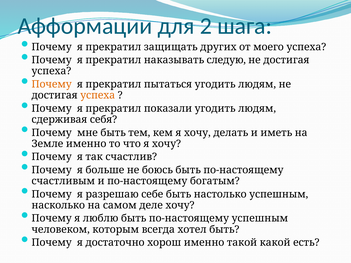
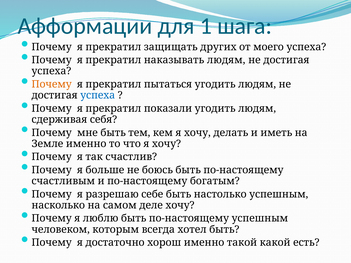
2: 2 -> 1 (206, 26)
наказывать следую: следую -> людям (226, 60)
успеха colour: orange -> blue (98, 95)
